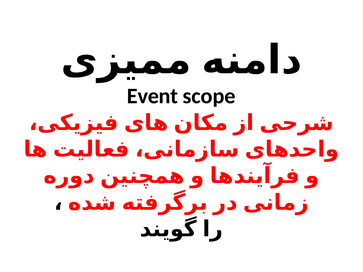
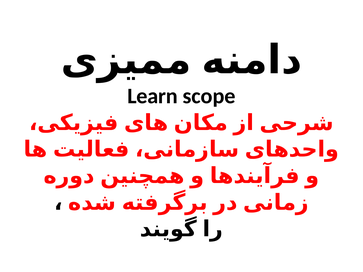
Event: Event -> Learn (153, 96)
